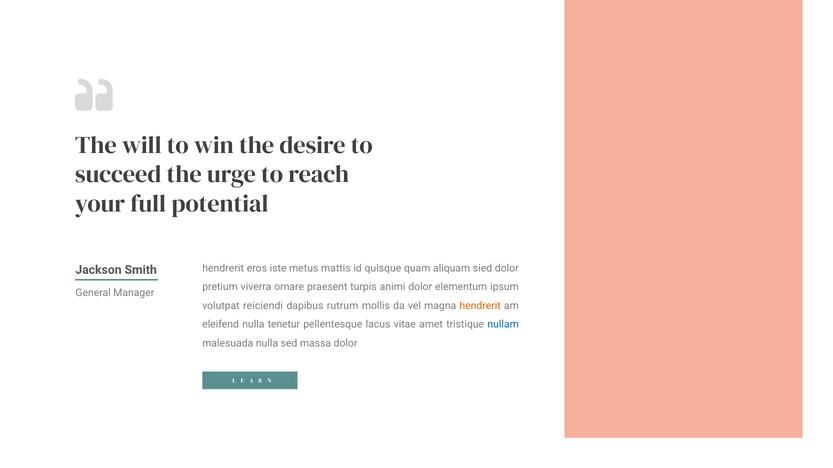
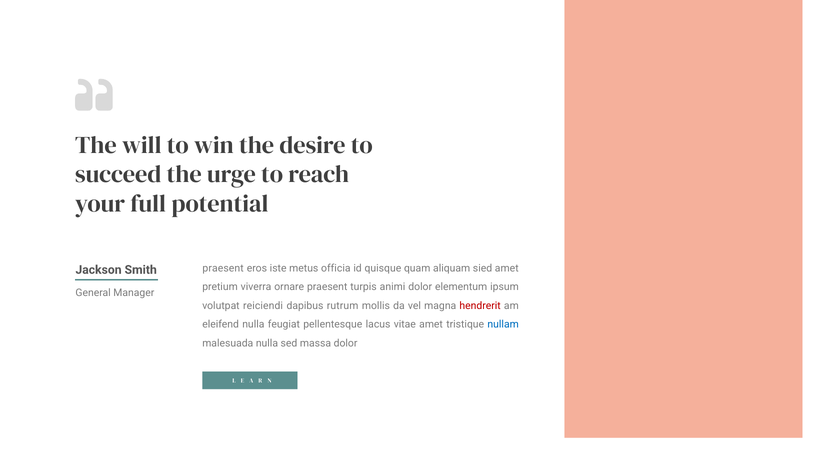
hendrerit: hendrerit -> praesent (223, 269)
mattis: mattis -> officia (336, 269)
sied dolor: dolor -> amet (507, 269)
hendrerit colour: orange -> red (480, 306)
tenetur: tenetur -> feugiat (284, 325)
